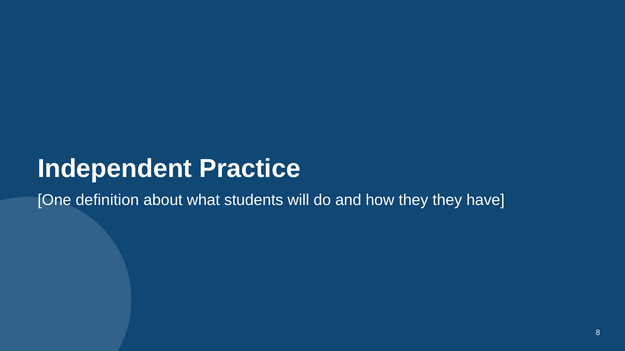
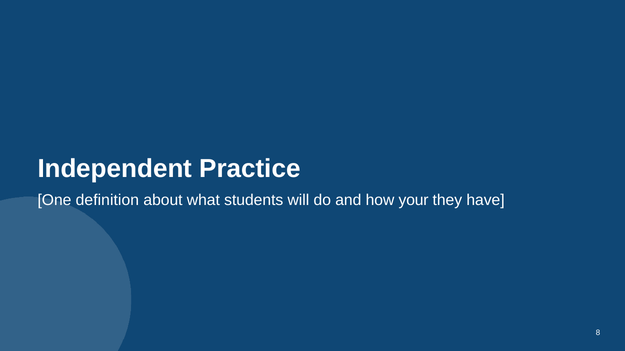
how they: they -> your (414, 200)
